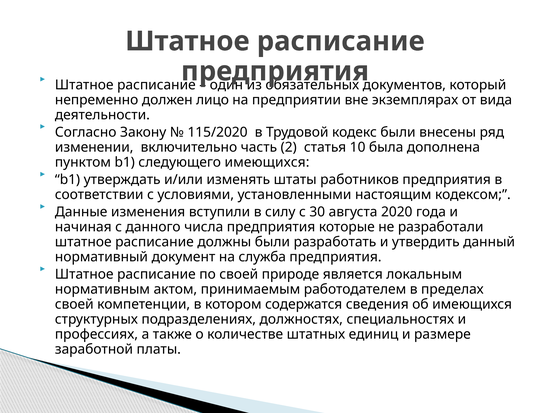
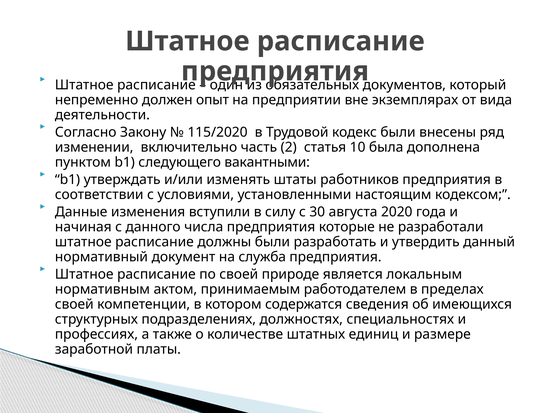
лицо: лицо -> опыт (213, 100)
следующего имеющихся: имеющихся -> вакантными (267, 162)
